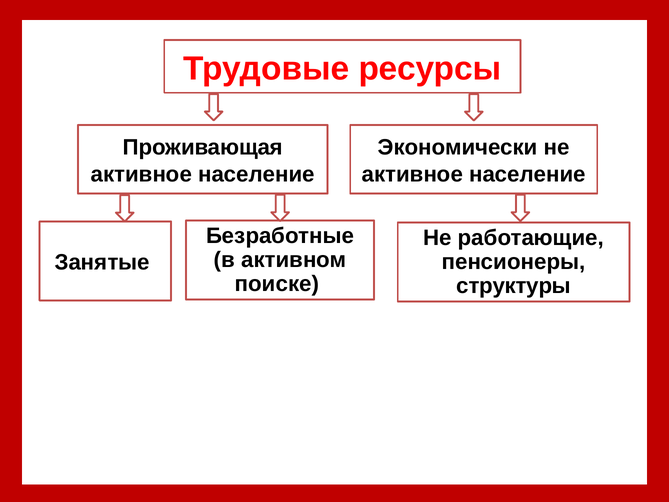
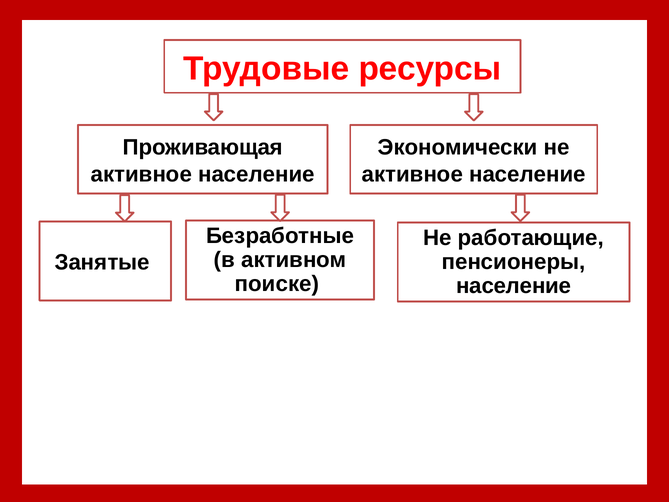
структуры: структуры -> население (514, 286)
